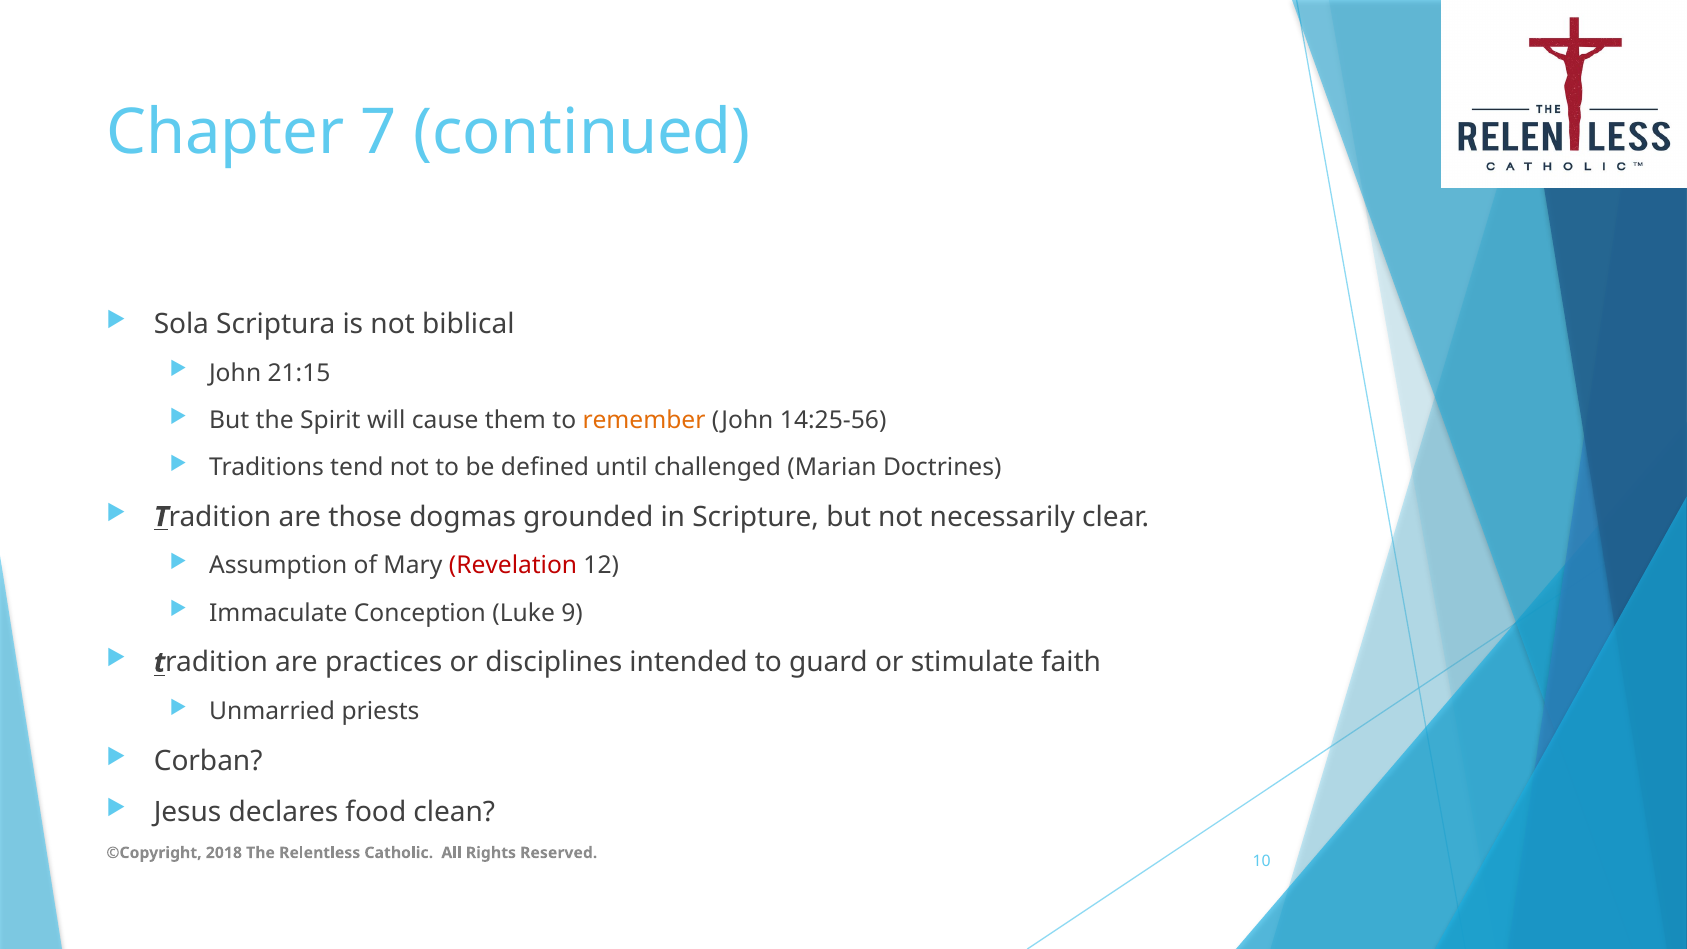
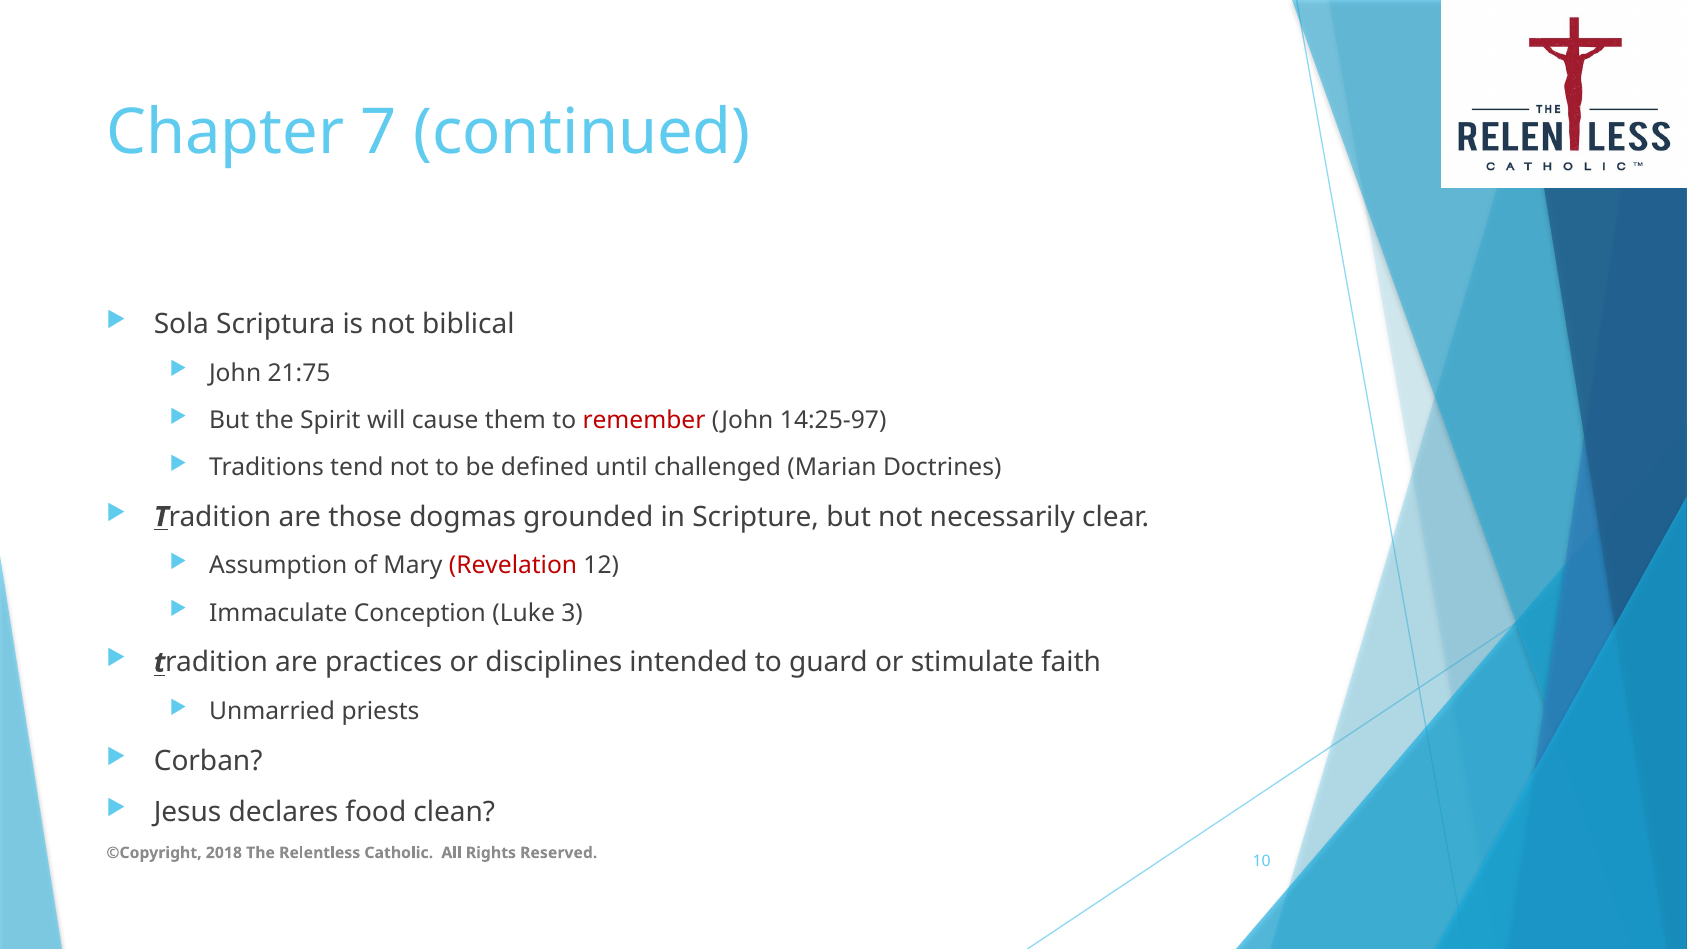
21:15: 21:15 -> 21:75 (299, 373)
remember colour: orange -> red (644, 420)
14:25-56: 14:25-56 -> 14:25-97 (833, 420)
9: 9 -> 3 (572, 613)
